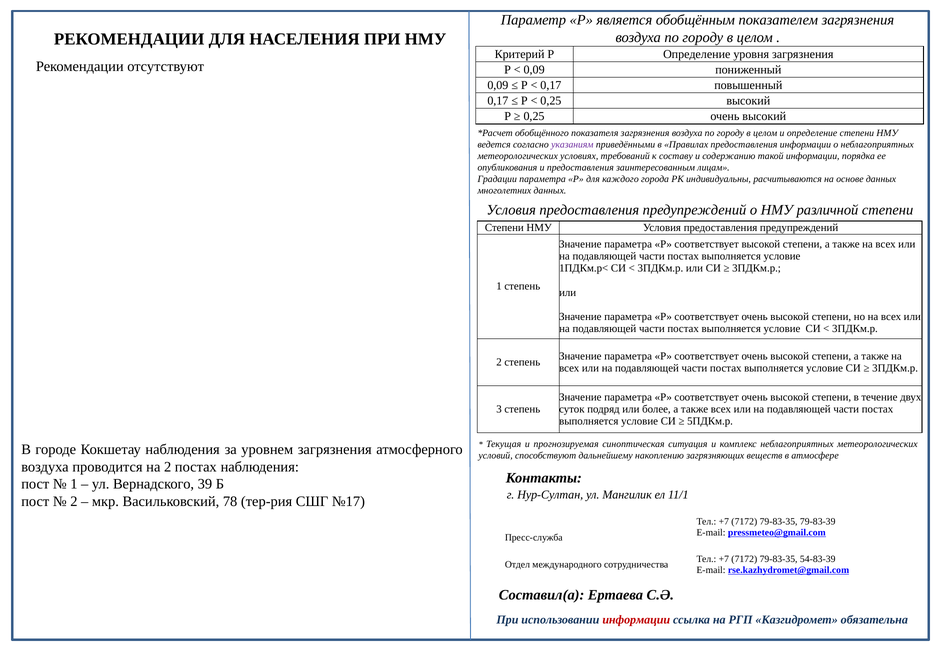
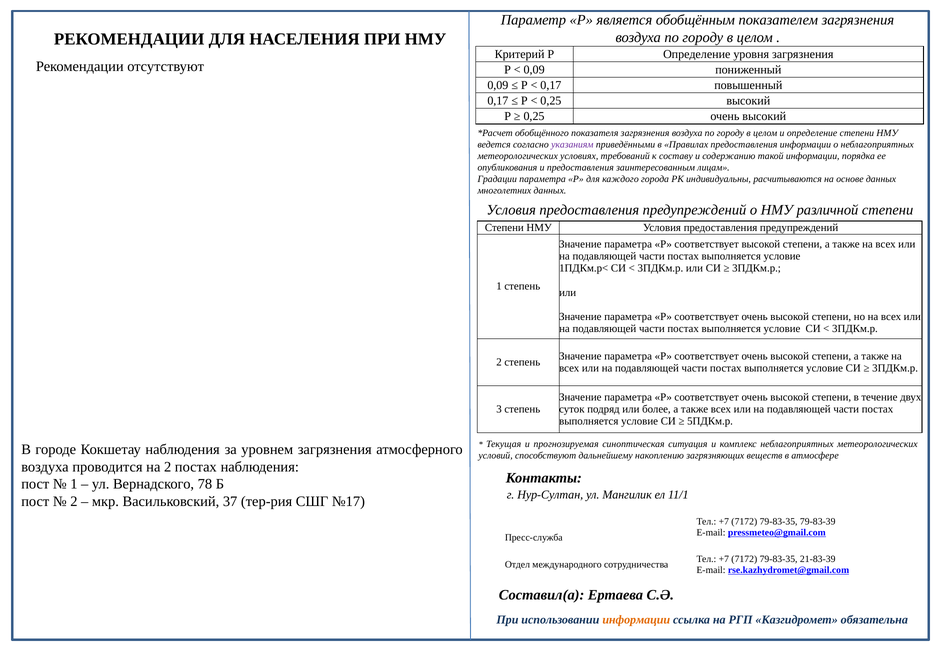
39: 39 -> 78 (205, 485)
78: 78 -> 37 (230, 502)
54-83-39: 54-83-39 -> 21-83-39 (818, 560)
информации colour: red -> orange (636, 620)
